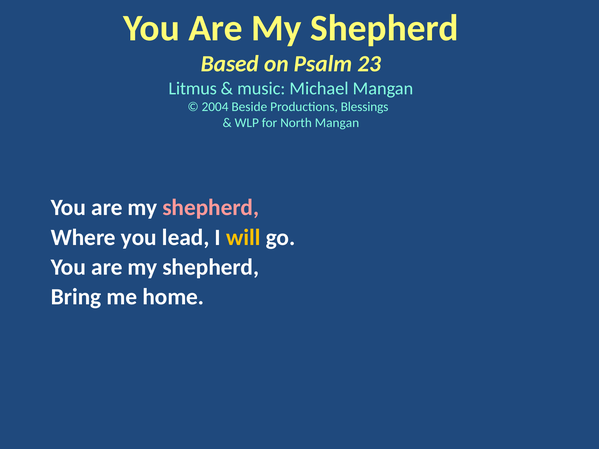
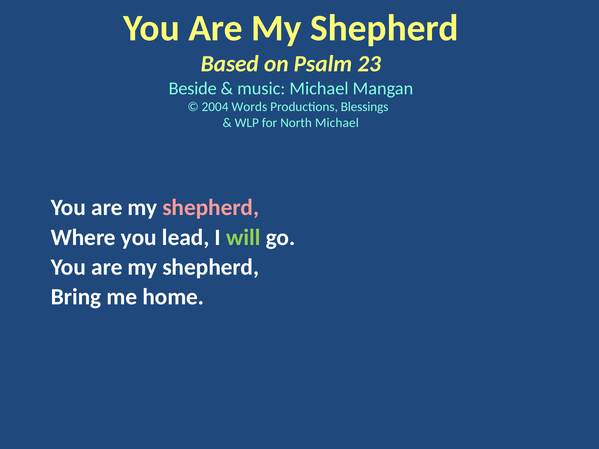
Litmus: Litmus -> Beside (193, 88)
Beside: Beside -> Words (249, 107)
North Mangan: Mangan -> Michael (337, 123)
will colour: yellow -> light green (243, 238)
